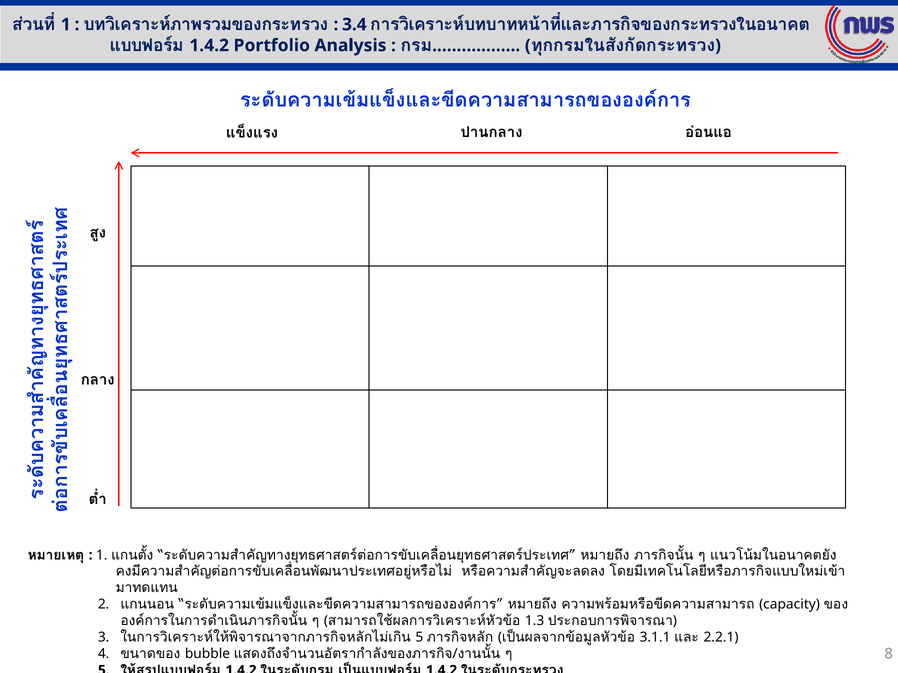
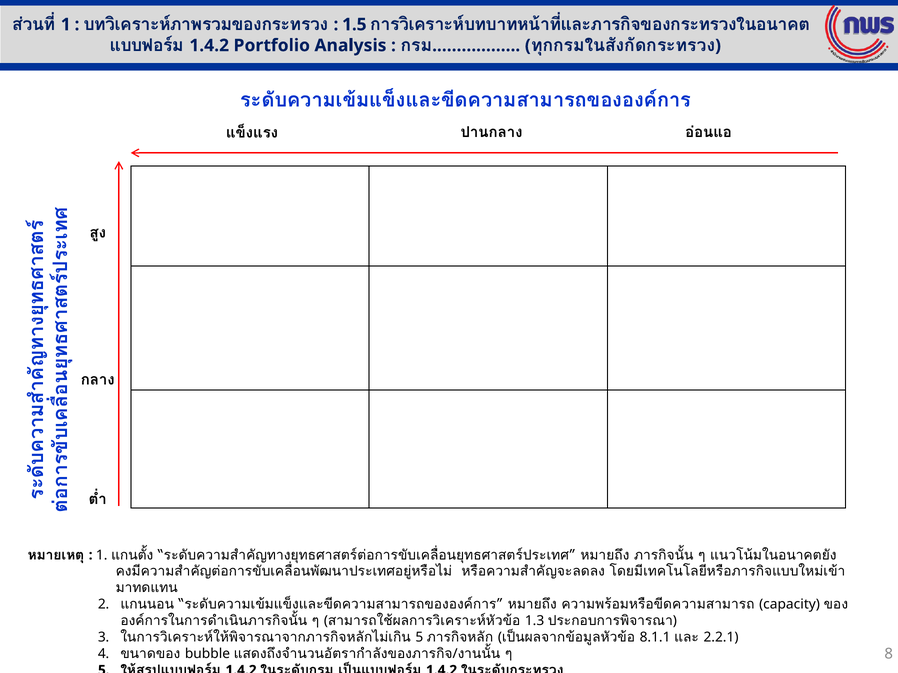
3.4: 3.4 -> 1.5 (354, 25)
3.1.1: 3.1.1 -> 8.1.1 (655, 638)
